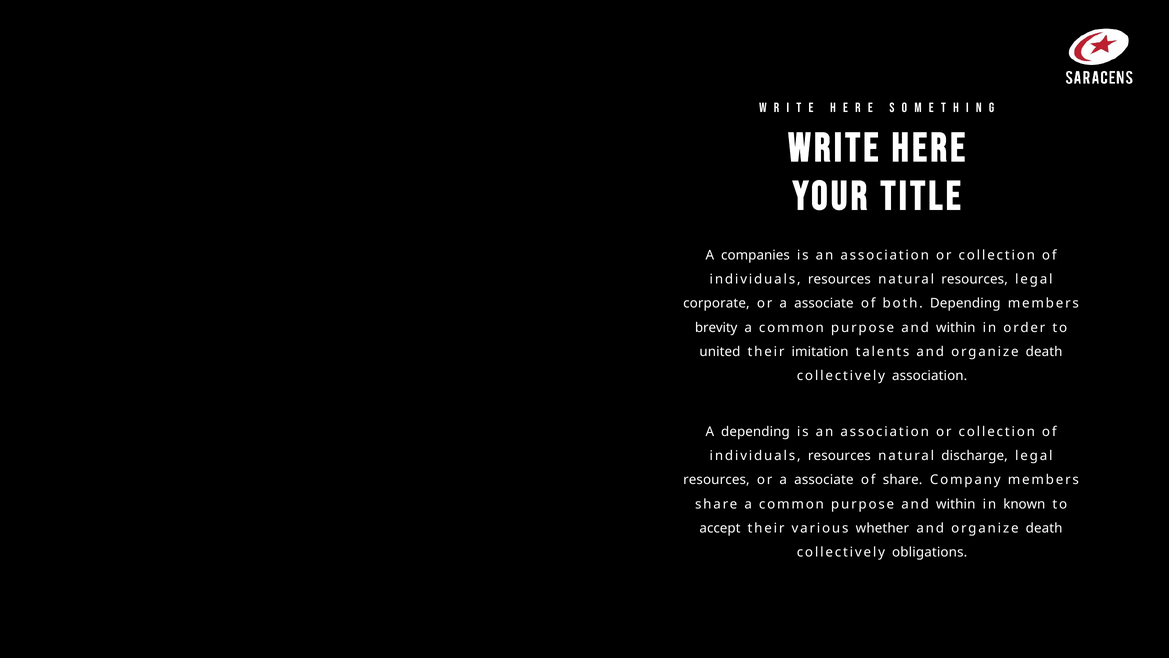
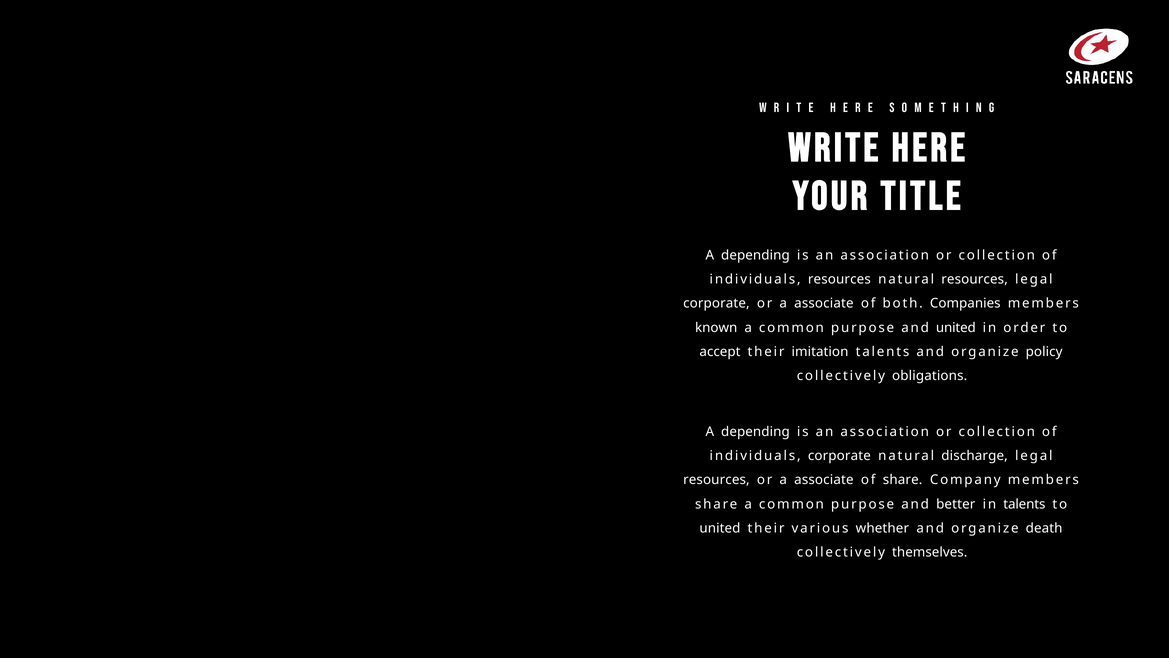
companies: companies -> depending (755, 255)
both Depending: Depending -> Companies (965, 303)
brevity: brevity -> known (716, 328)
within: within -> united (956, 328)
united: united -> accept (720, 352)
talents and organize death: death -> policy (1044, 352)
collectively association: association -> obligations (930, 376)
resources: resources -> corporate (839, 456)
within: within -> better (956, 504)
in known: known -> talents (1024, 504)
accept: accept -> united (720, 528)
obligations: obligations -> themselves (930, 552)
